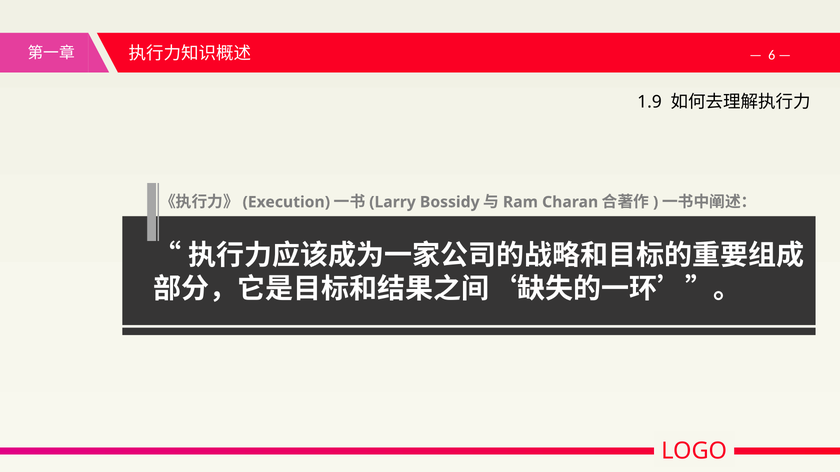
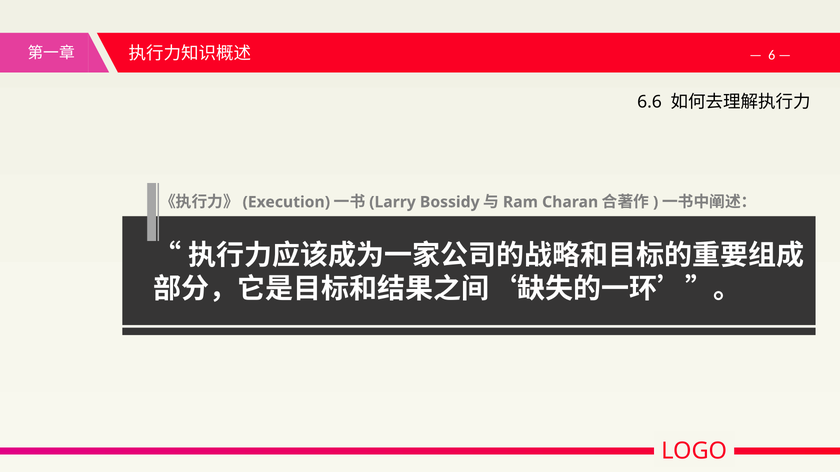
1.9: 1.9 -> 6.6 (649, 102)
